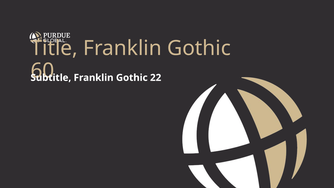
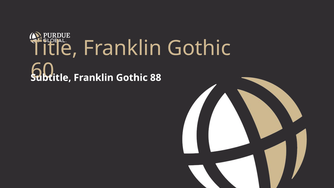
22: 22 -> 88 (156, 78)
